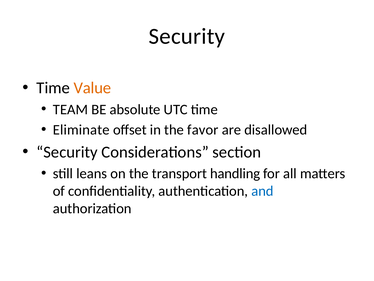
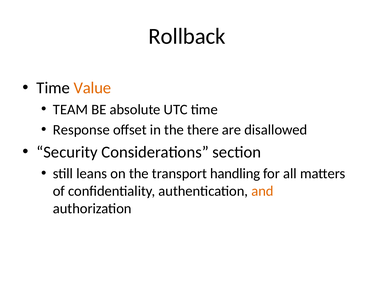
Security: Security -> Rollback (187, 36)
Eliminate: Eliminate -> Response (81, 130)
favor: favor -> there (203, 130)
and colour: blue -> orange (263, 191)
